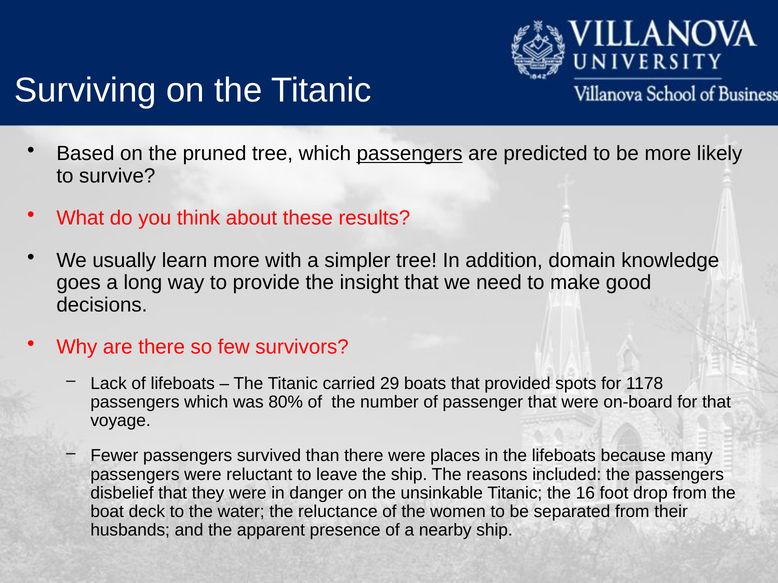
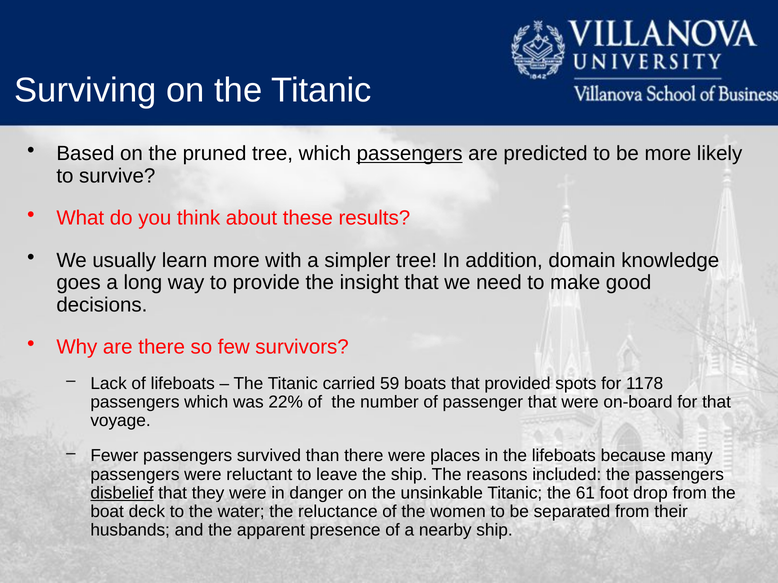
29: 29 -> 59 (390, 384)
80%: 80% -> 22% (286, 402)
disbelief underline: none -> present (122, 493)
16: 16 -> 61 (585, 493)
